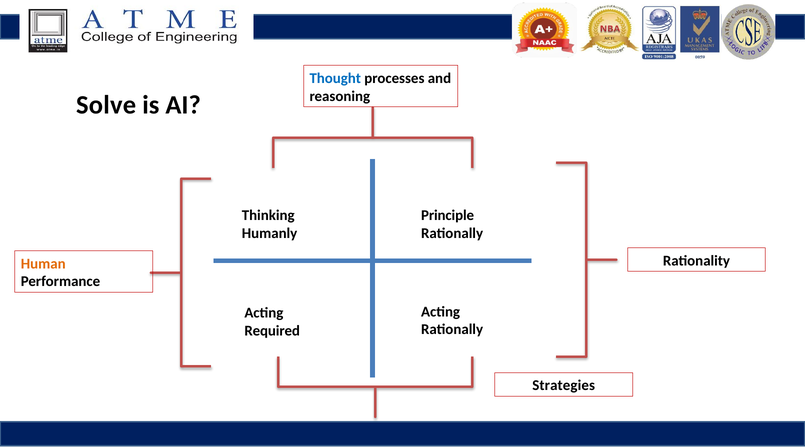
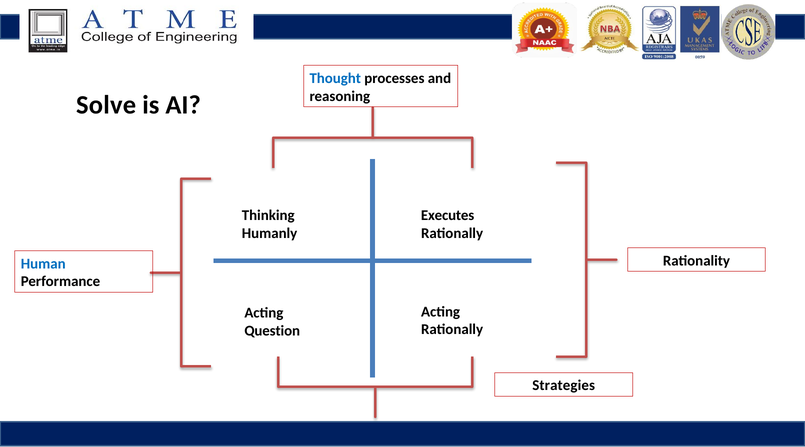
Principle: Principle -> Executes (448, 215)
Human colour: orange -> blue (43, 264)
Required: Required -> Question (272, 331)
